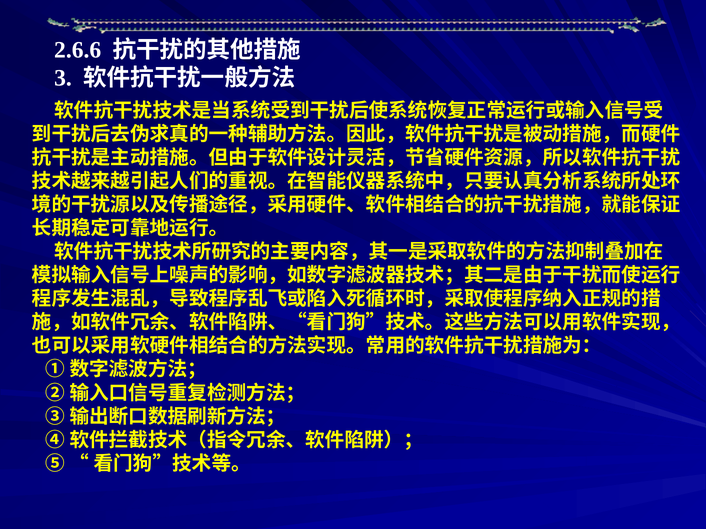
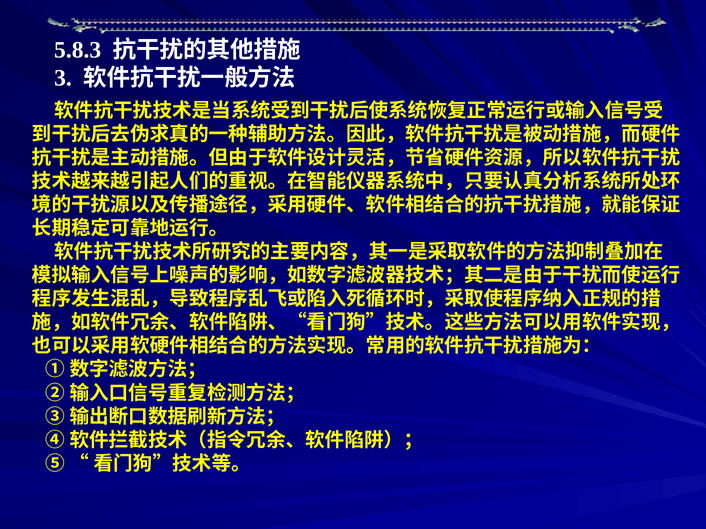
2.6.6: 2.6.6 -> 5.8.3 (78, 50)
